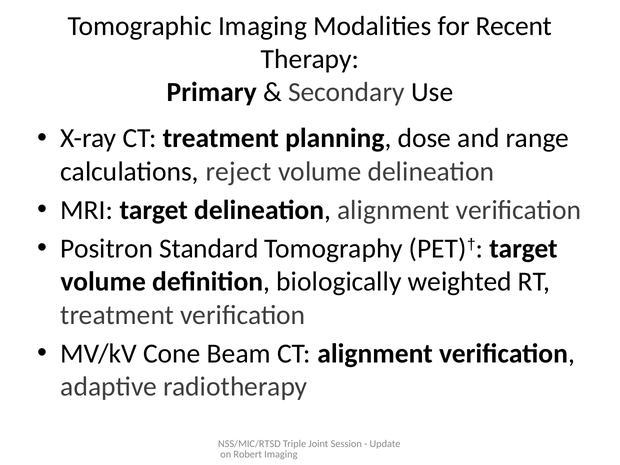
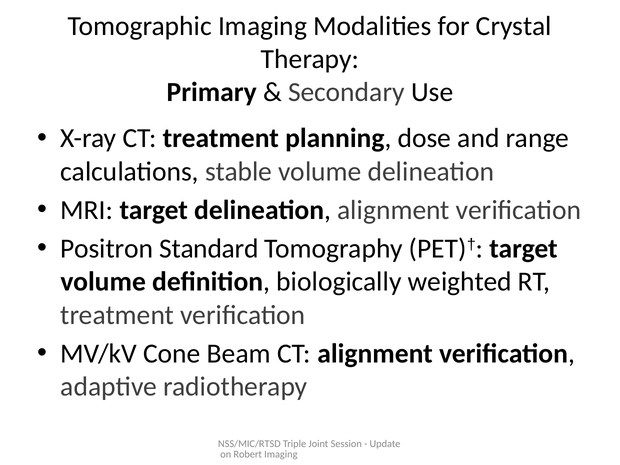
Recent: Recent -> Crystal (514, 26)
reject: reject -> stable (239, 171)
